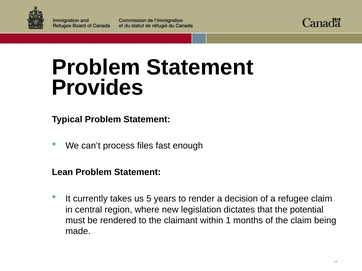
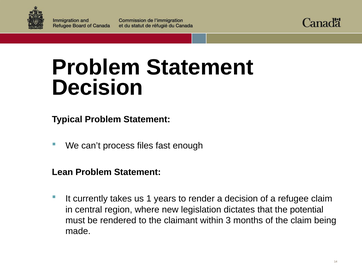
Provides: Provides -> Decision (97, 88)
5: 5 -> 1 (149, 199)
1: 1 -> 3 (228, 221)
